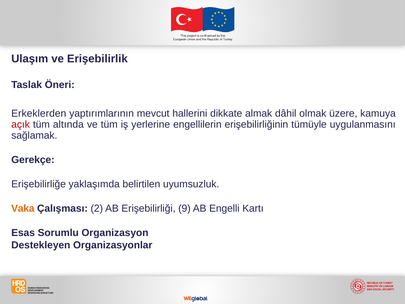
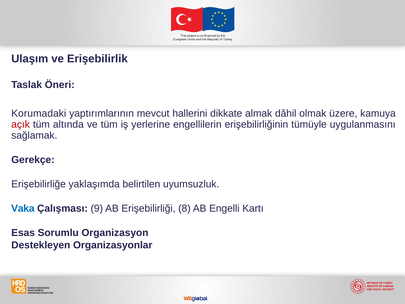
Erkeklerden: Erkeklerden -> Korumadaki (39, 113)
Vaka colour: orange -> blue (23, 208)
2: 2 -> 9 (97, 208)
9: 9 -> 8 (184, 208)
